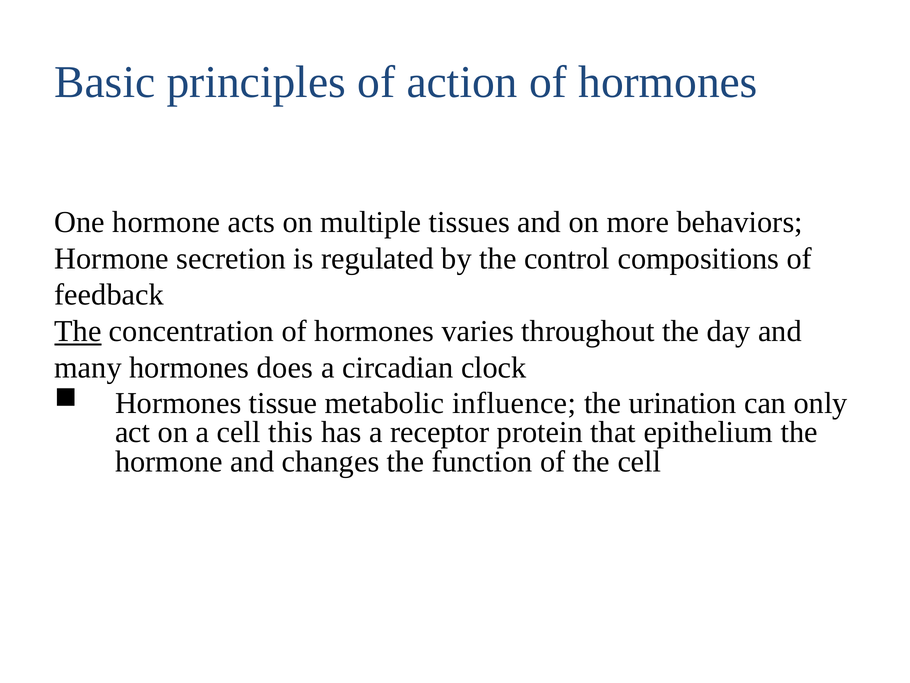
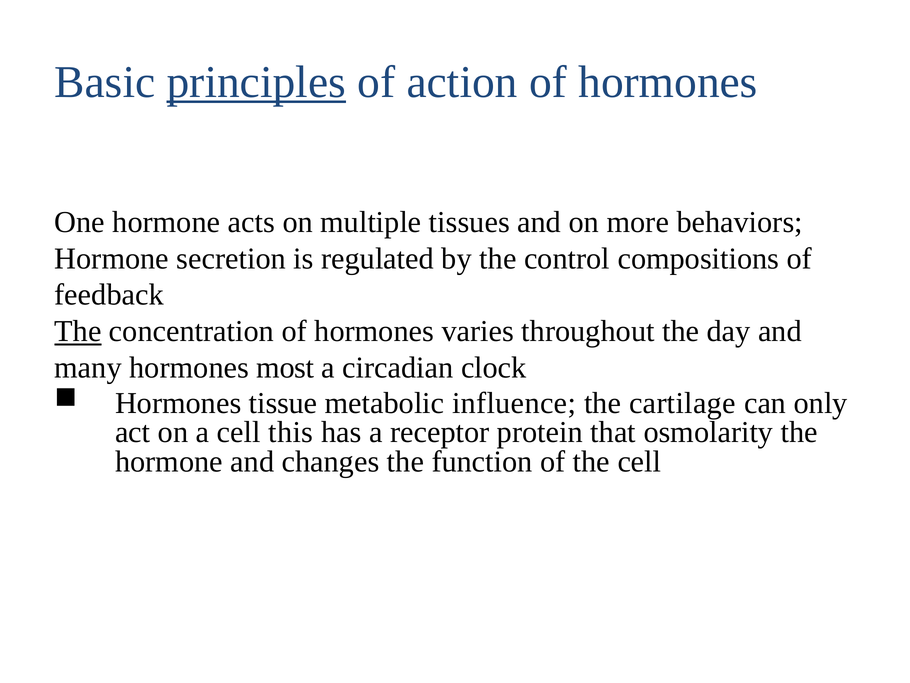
principles underline: none -> present (256, 82)
does: does -> most (285, 368)
urination: urination -> cartilage (682, 403)
epithelium: epithelium -> osmolarity (708, 432)
